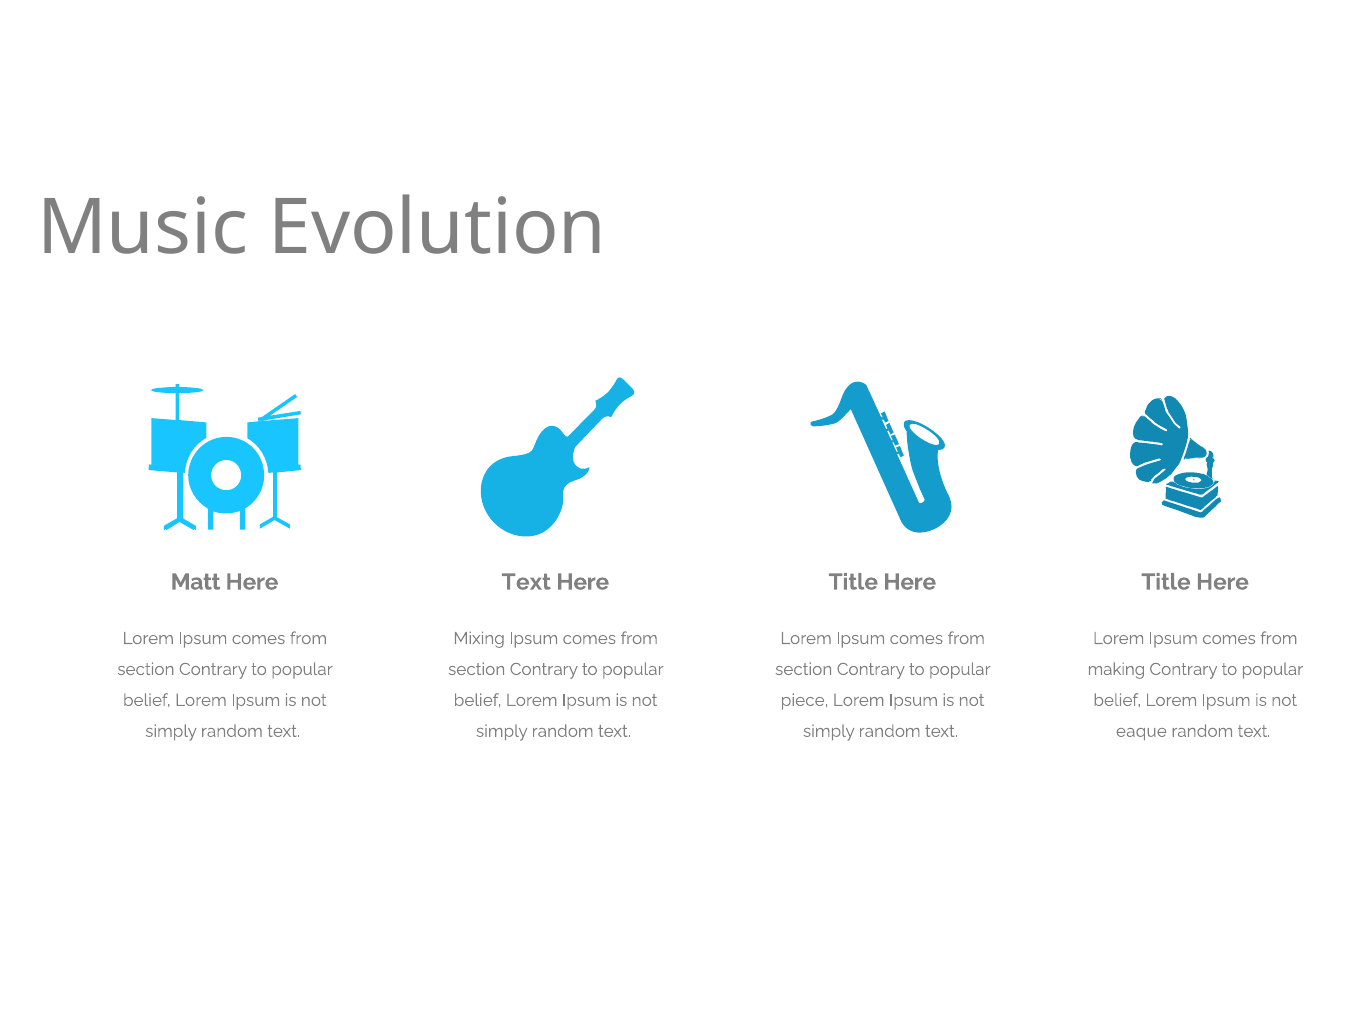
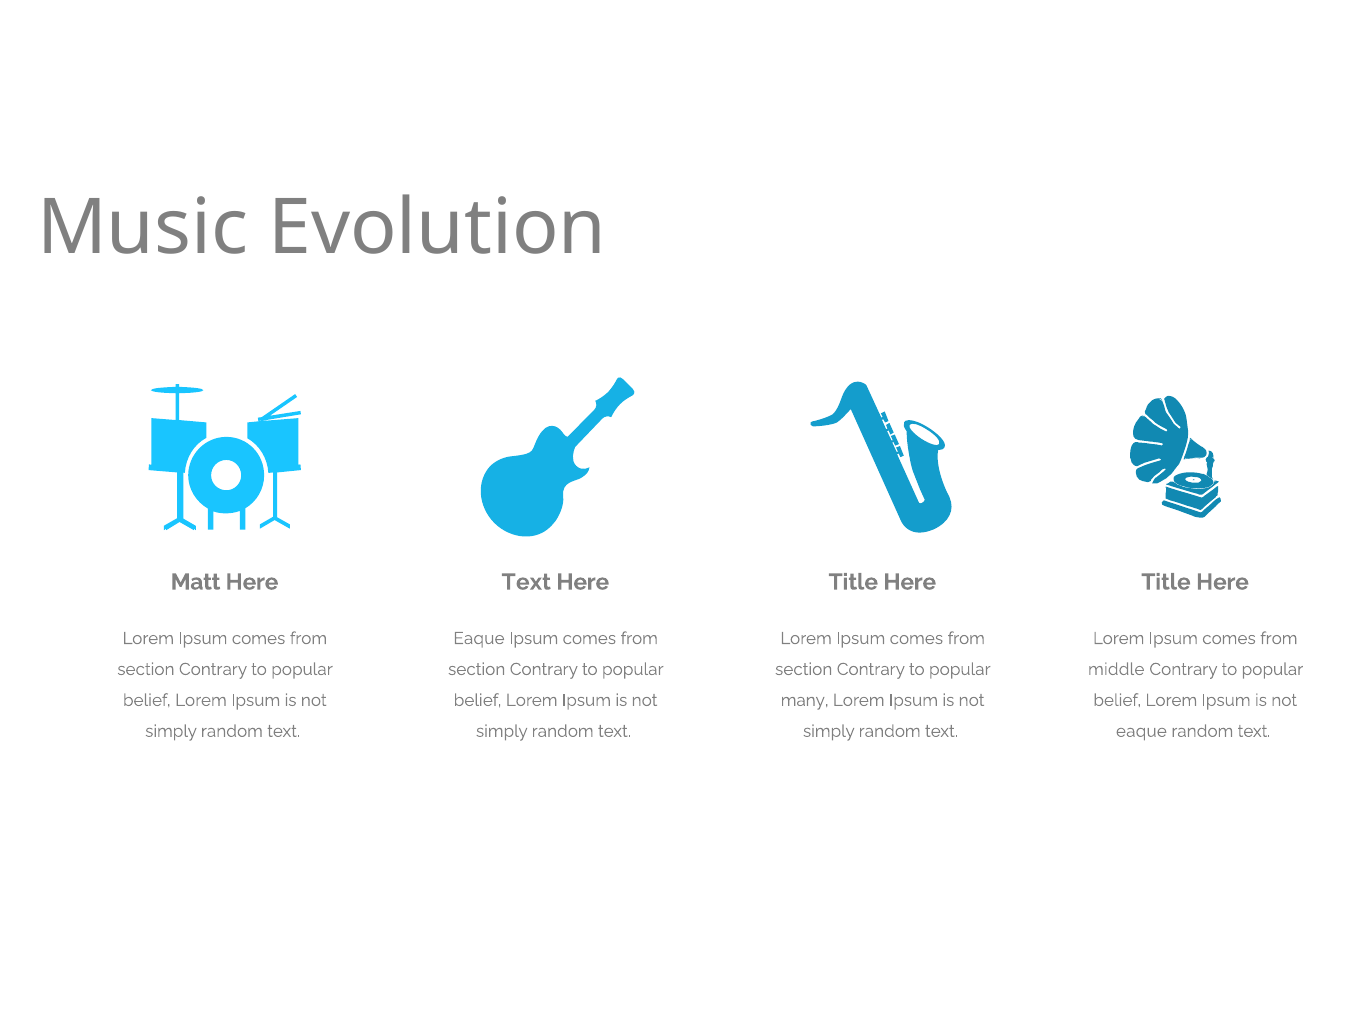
Mixing: Mixing -> Eaque (479, 638)
making: making -> middle (1116, 669)
piece: piece -> many (805, 700)
